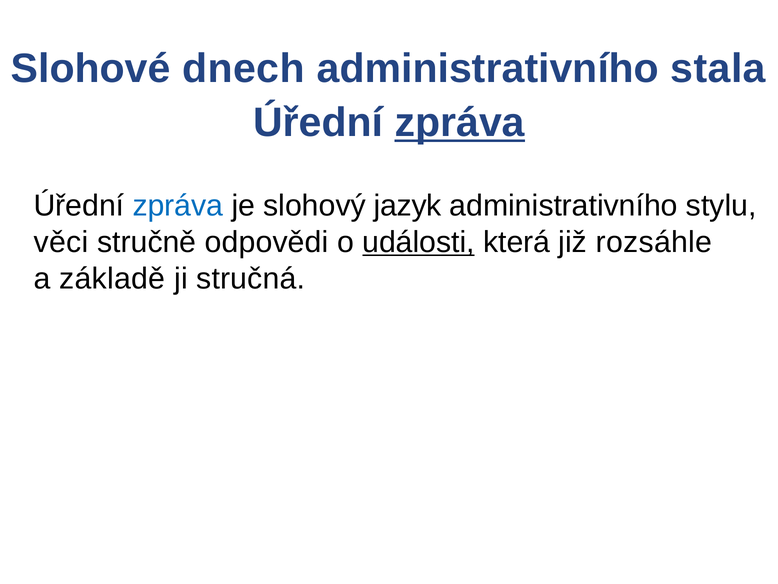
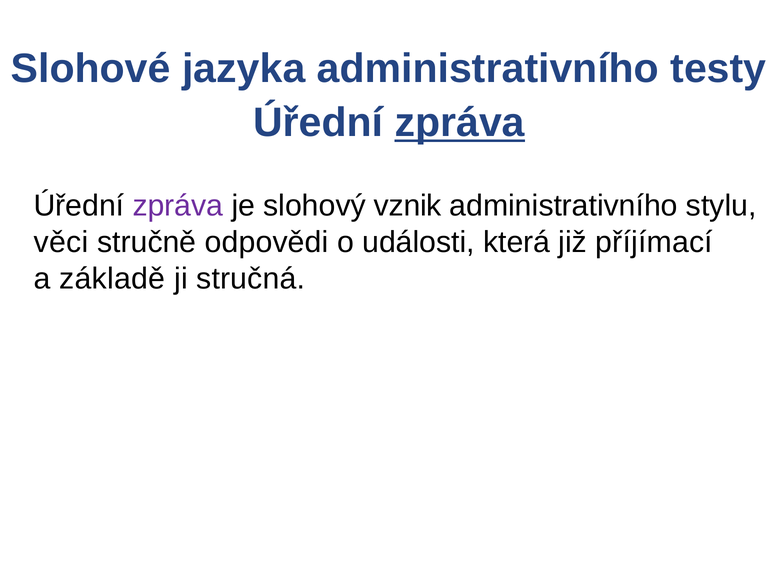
dnech: dnech -> jazyka (244, 69)
stala: stala -> testy (718, 69)
zpráva colour: blue -> purple (178, 206)
jazyk: jazyk -> vznik (408, 206)
události underline: present -> none (419, 242)
rozsáhle: rozsáhle -> příjímací (654, 242)
